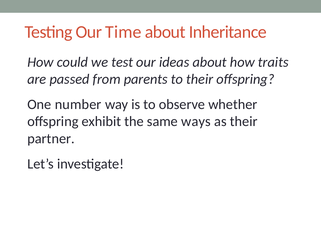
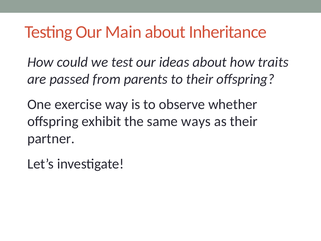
Time: Time -> Main (124, 32)
number: number -> exercise (78, 104)
